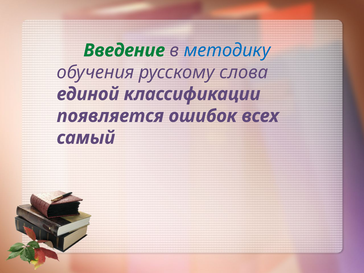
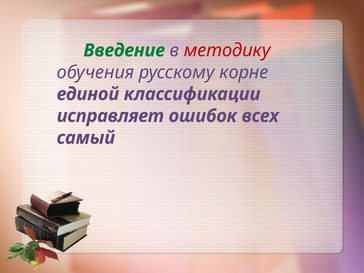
методику colour: blue -> red (227, 50)
слова: слова -> корне (244, 72)
появляется: появляется -> исправляет (110, 116)
